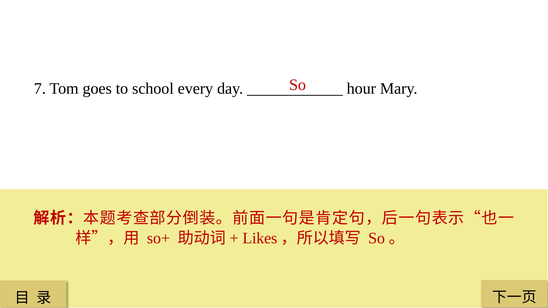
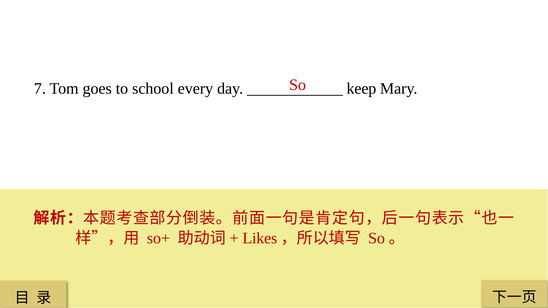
hour: hour -> keep (361, 89)
